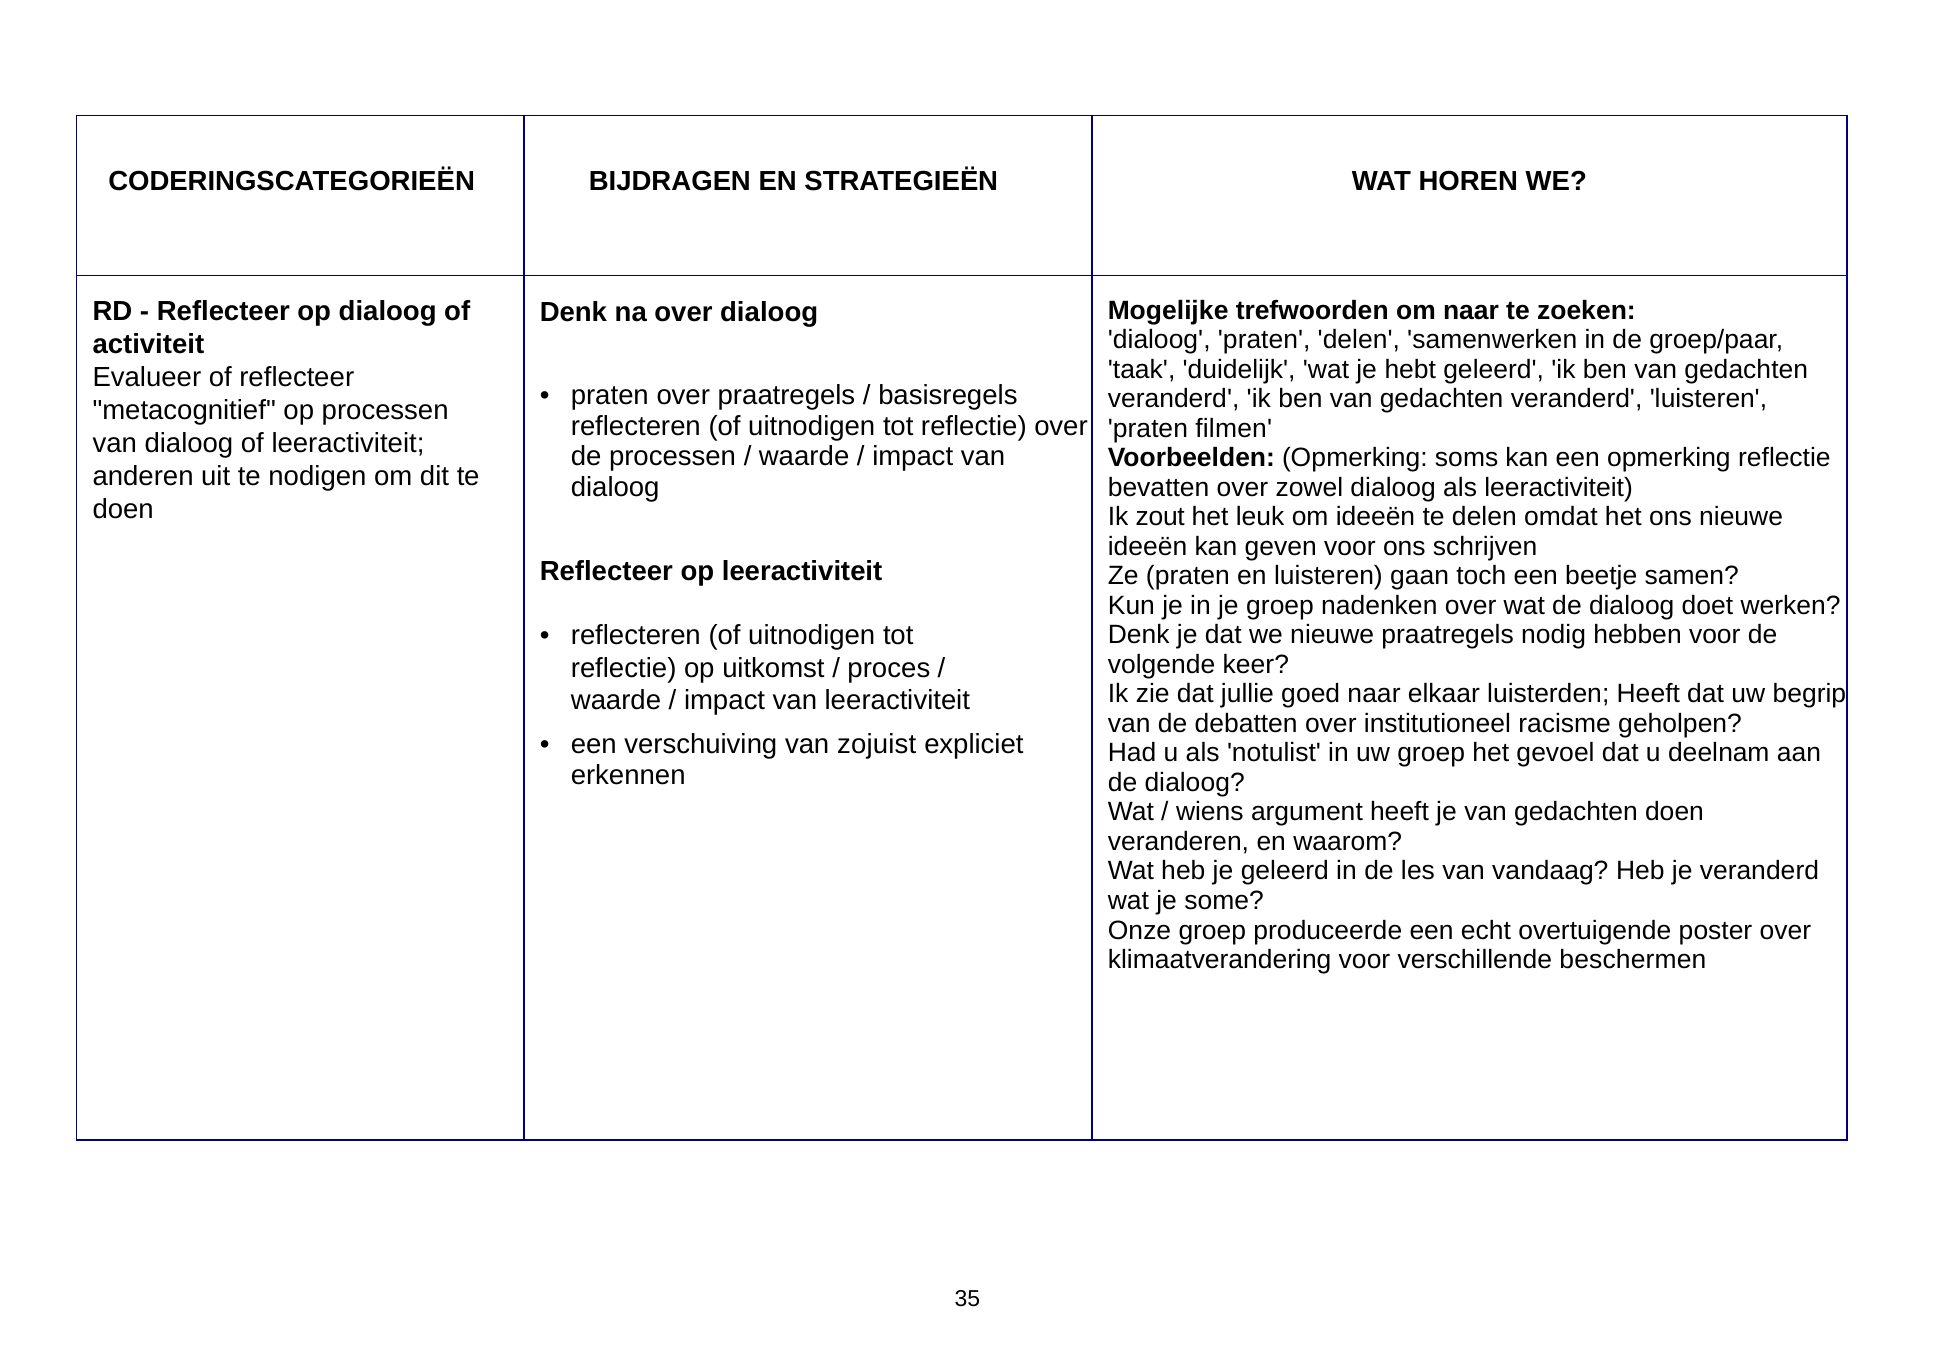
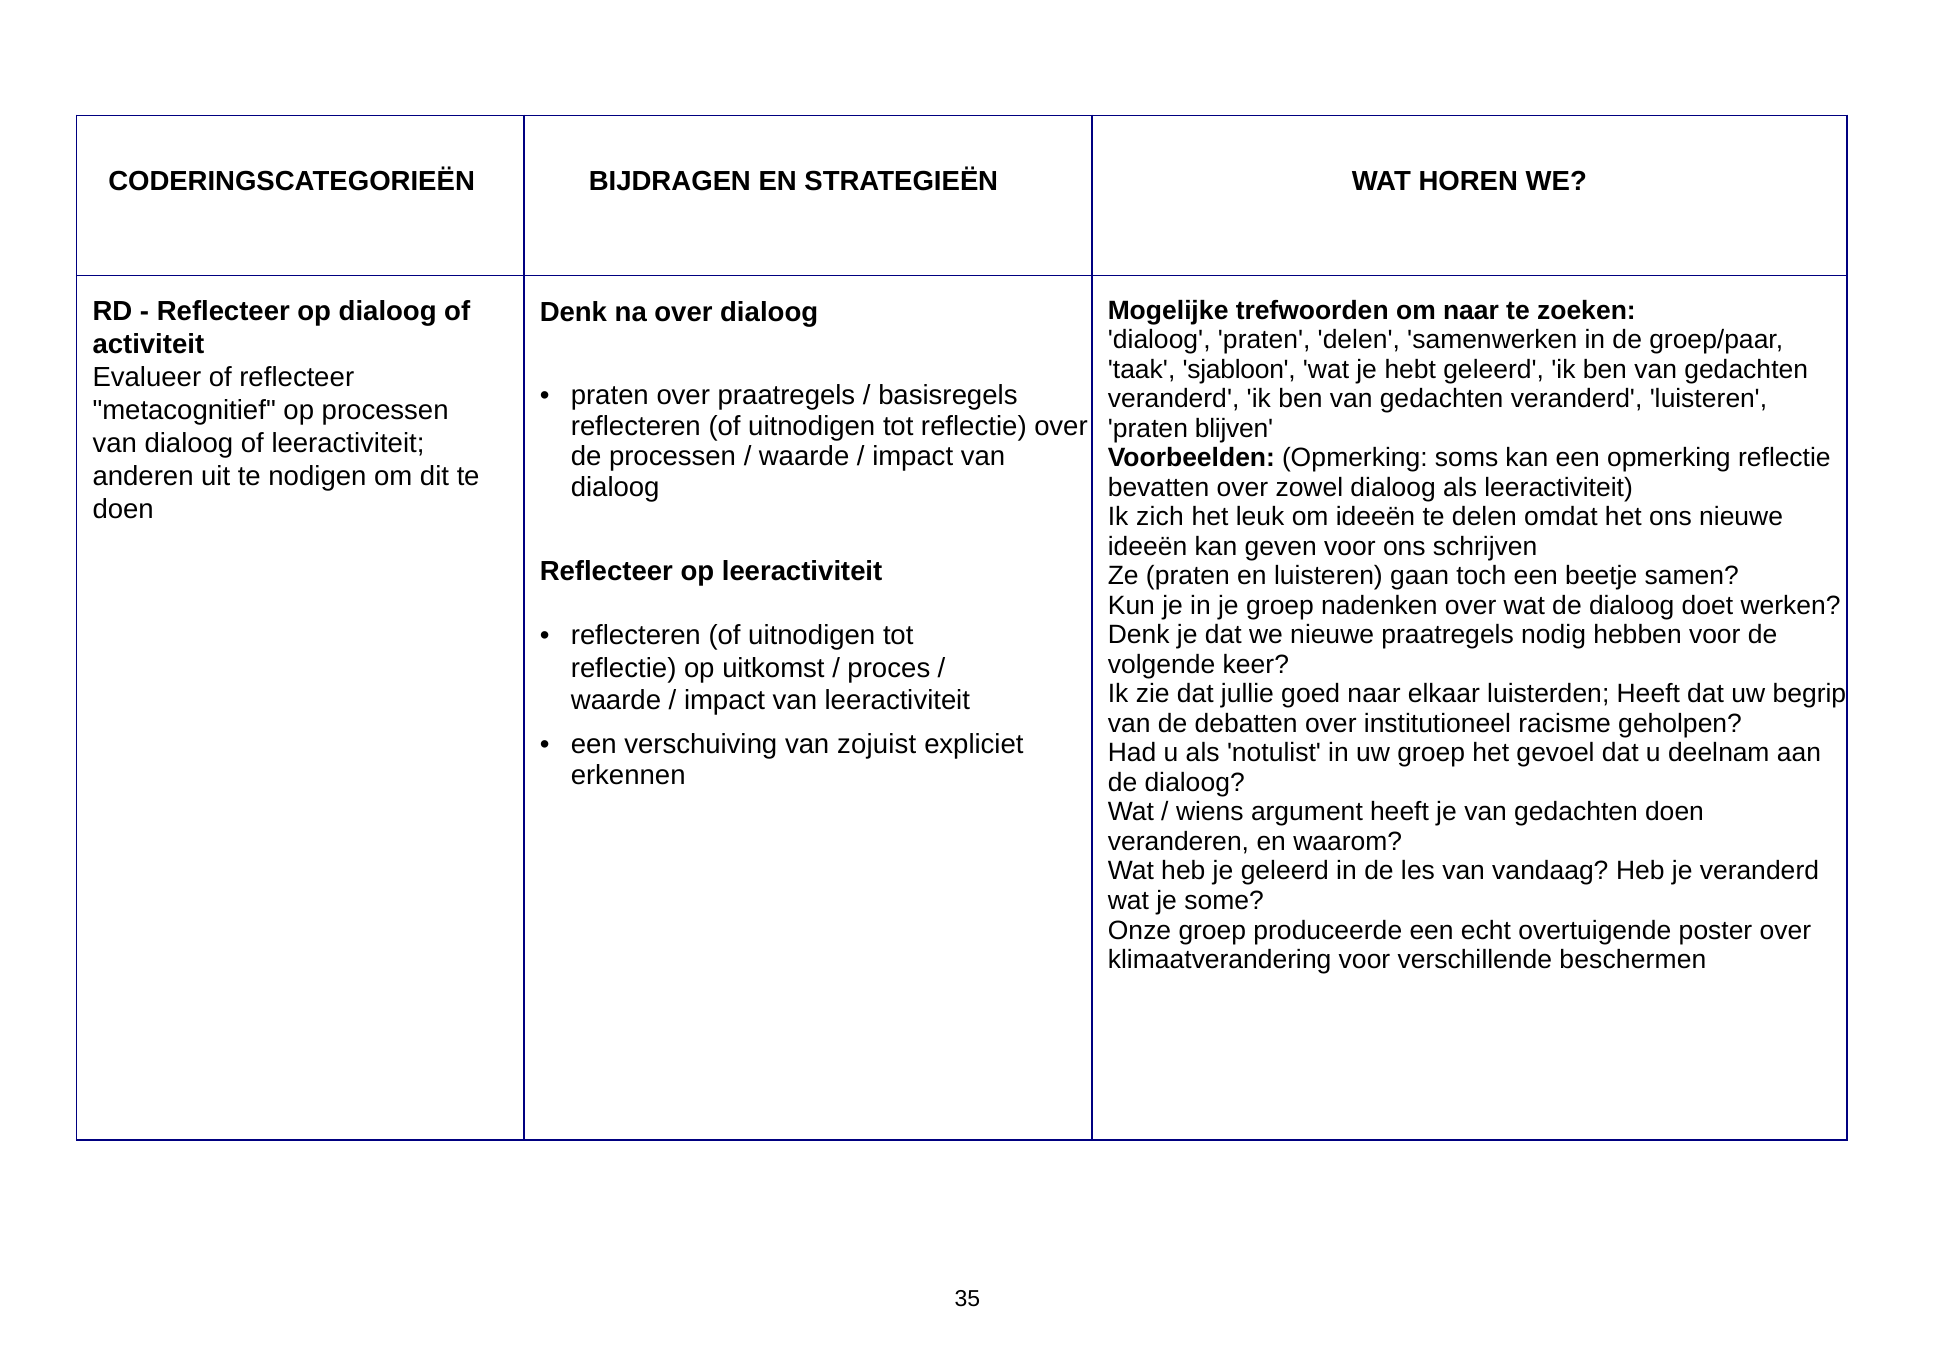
duidelijk: duidelijk -> sjabloon (1239, 369)
filmen: filmen -> blijven (1234, 428)
zout: zout -> zich (1160, 517)
